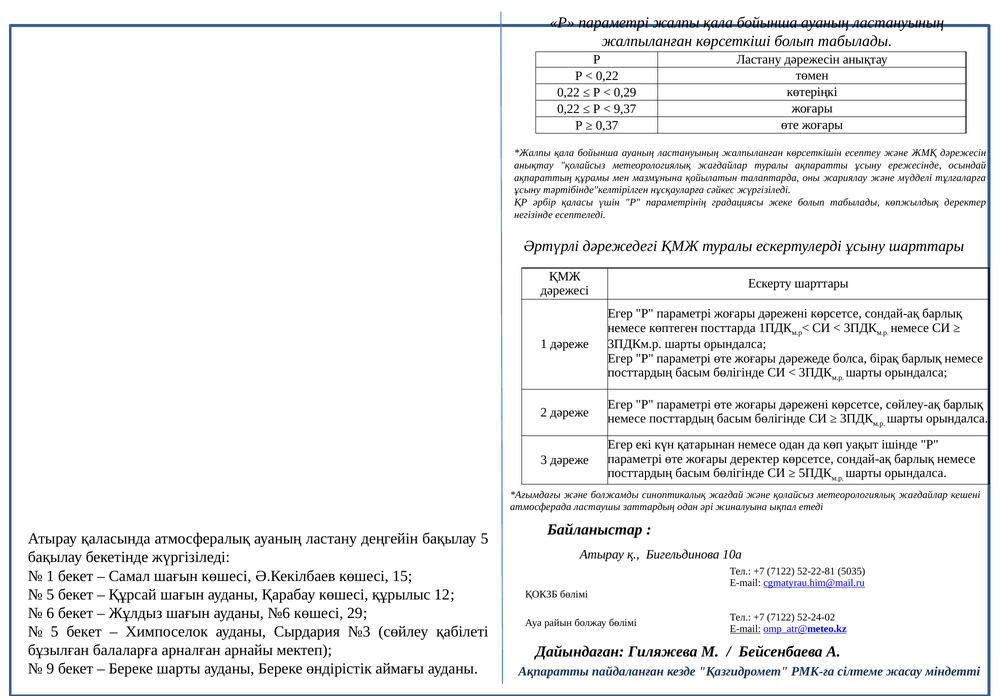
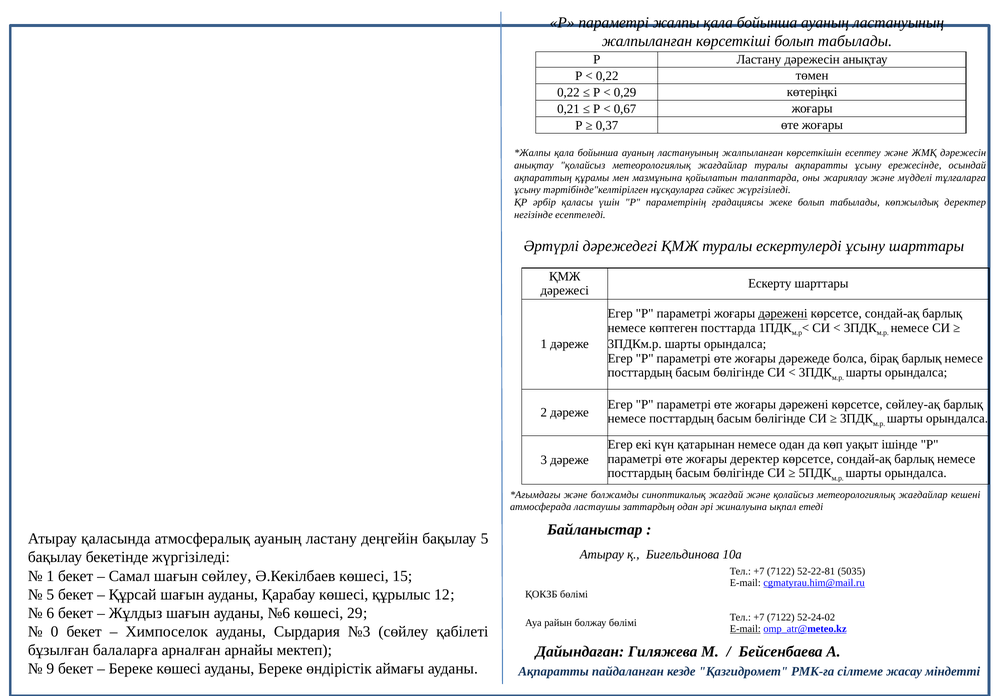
0,22: 0,22 -> 0,21 (568, 109)
9,37: 9,37 -> 0,67 (625, 109)
дәрежені underline: none -> present (783, 314)
шағын көшесі: көшесі -> сөйлеу (227, 576)
5: 5 -> 0 (55, 631)
Береке шарты: шарты -> көшесі (179, 668)
